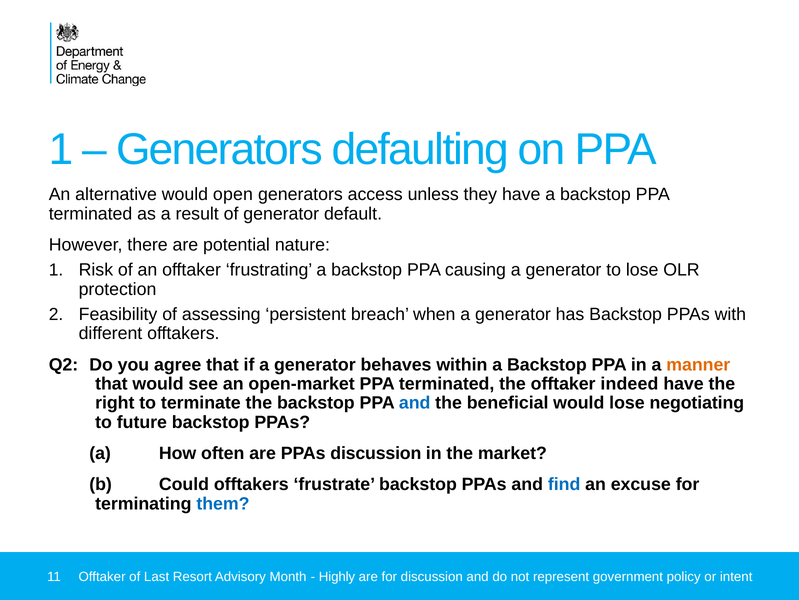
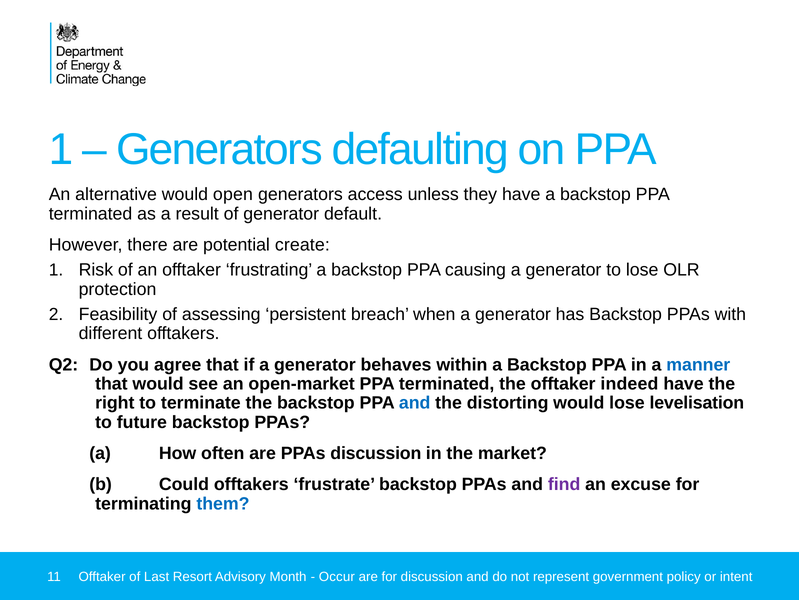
nature: nature -> create (302, 245)
manner colour: orange -> blue (698, 364)
beneficial: beneficial -> distorting (508, 403)
negotiating: negotiating -> levelisation (697, 403)
find colour: blue -> purple (564, 484)
Highly: Highly -> Occur (337, 576)
